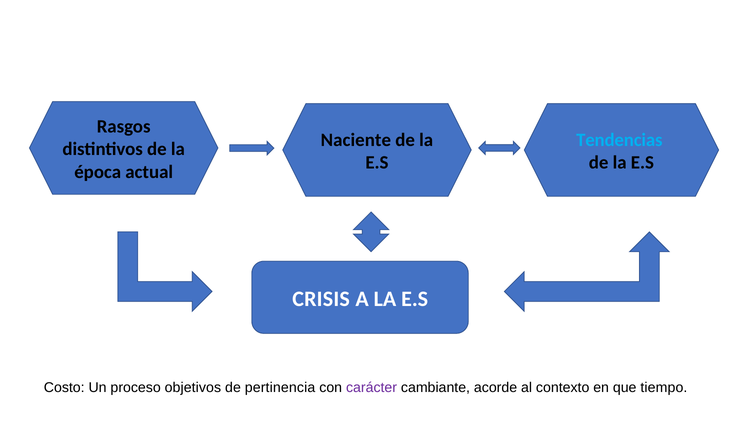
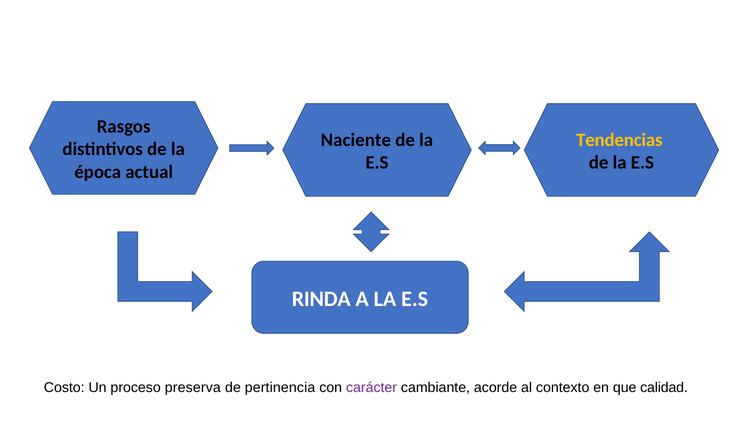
Tendencias colour: light blue -> yellow (619, 140)
CRISIS: CRISIS -> RINDA (321, 299)
objetivos: objetivos -> preserva (193, 388)
tiempo: tiempo -> calidad (664, 388)
